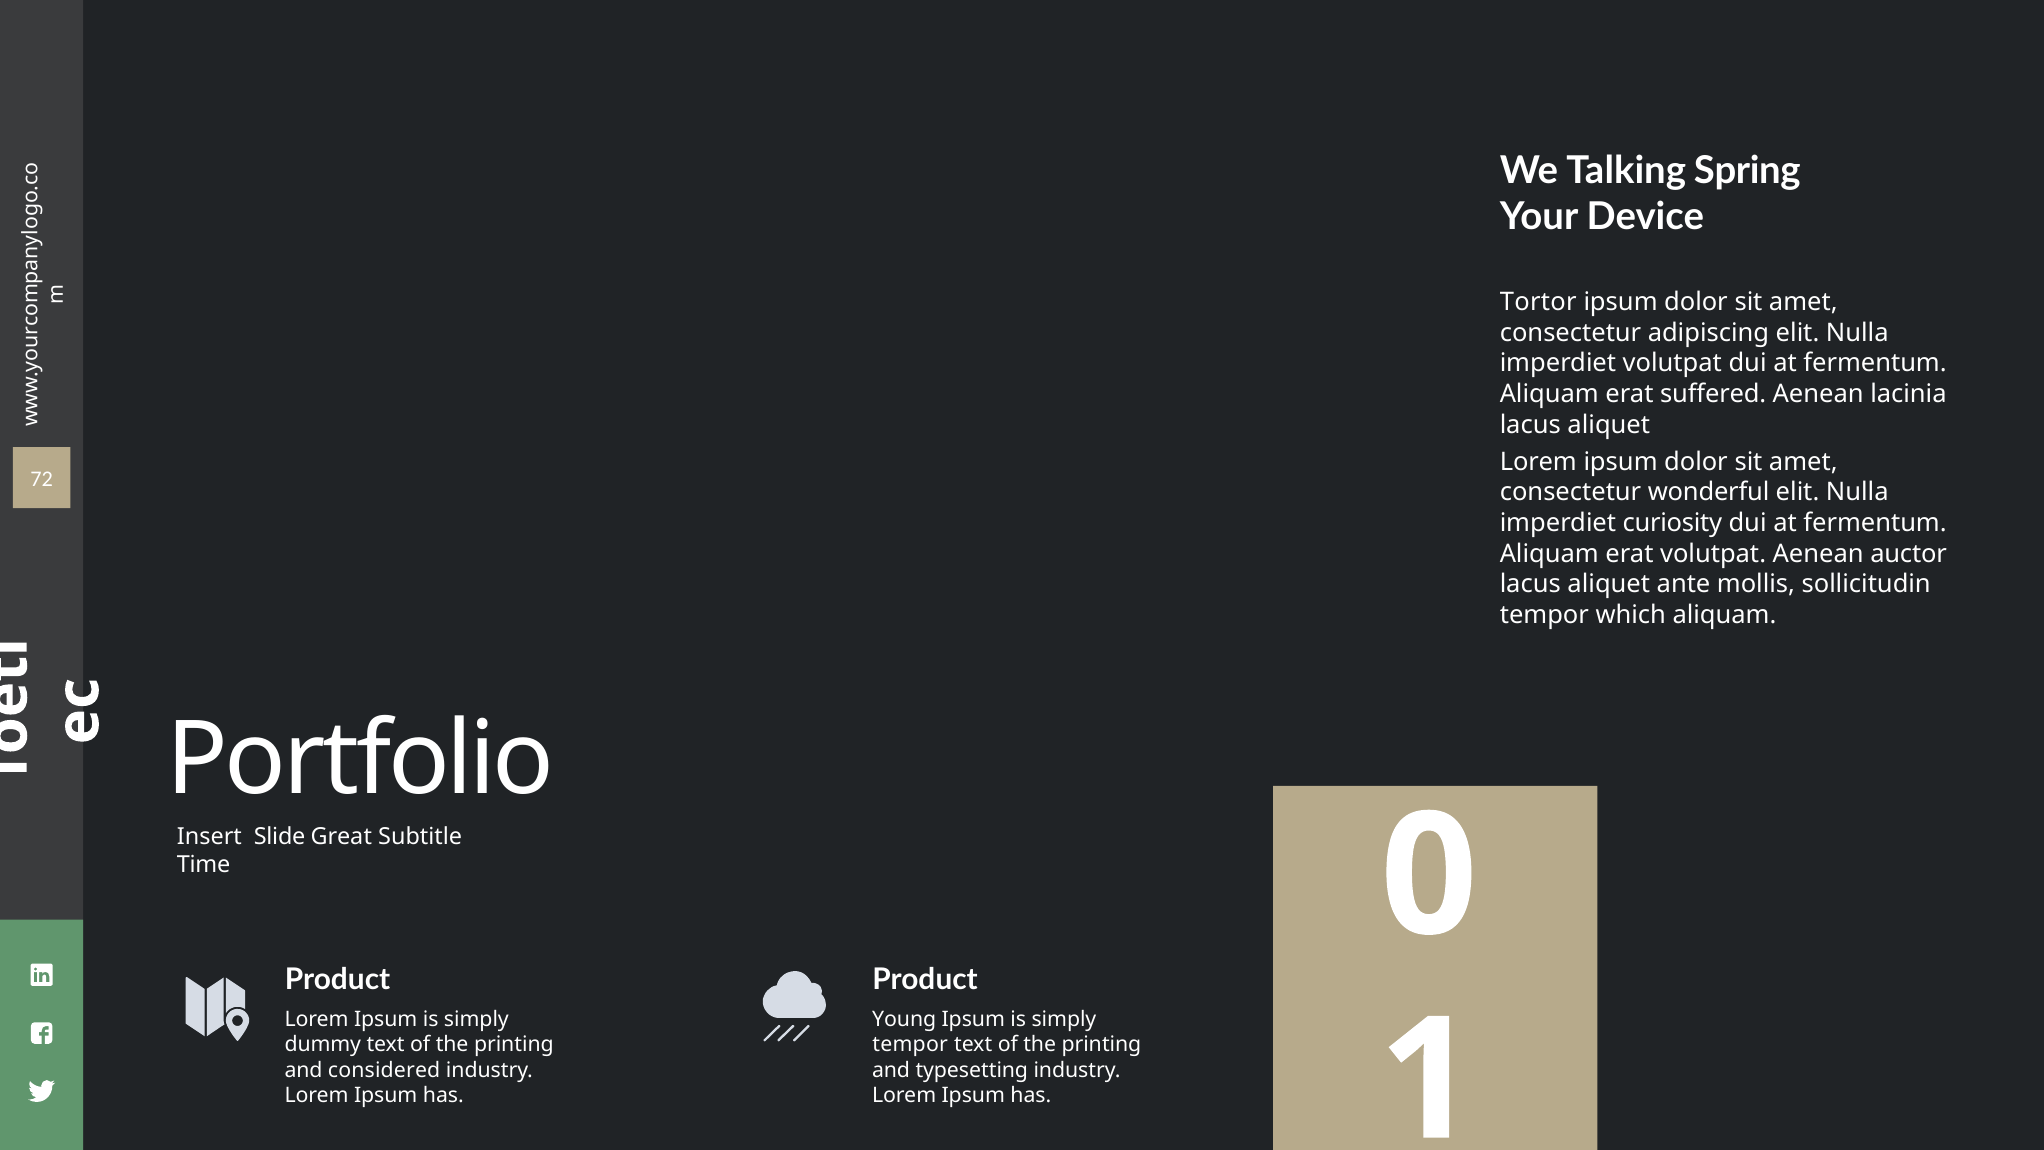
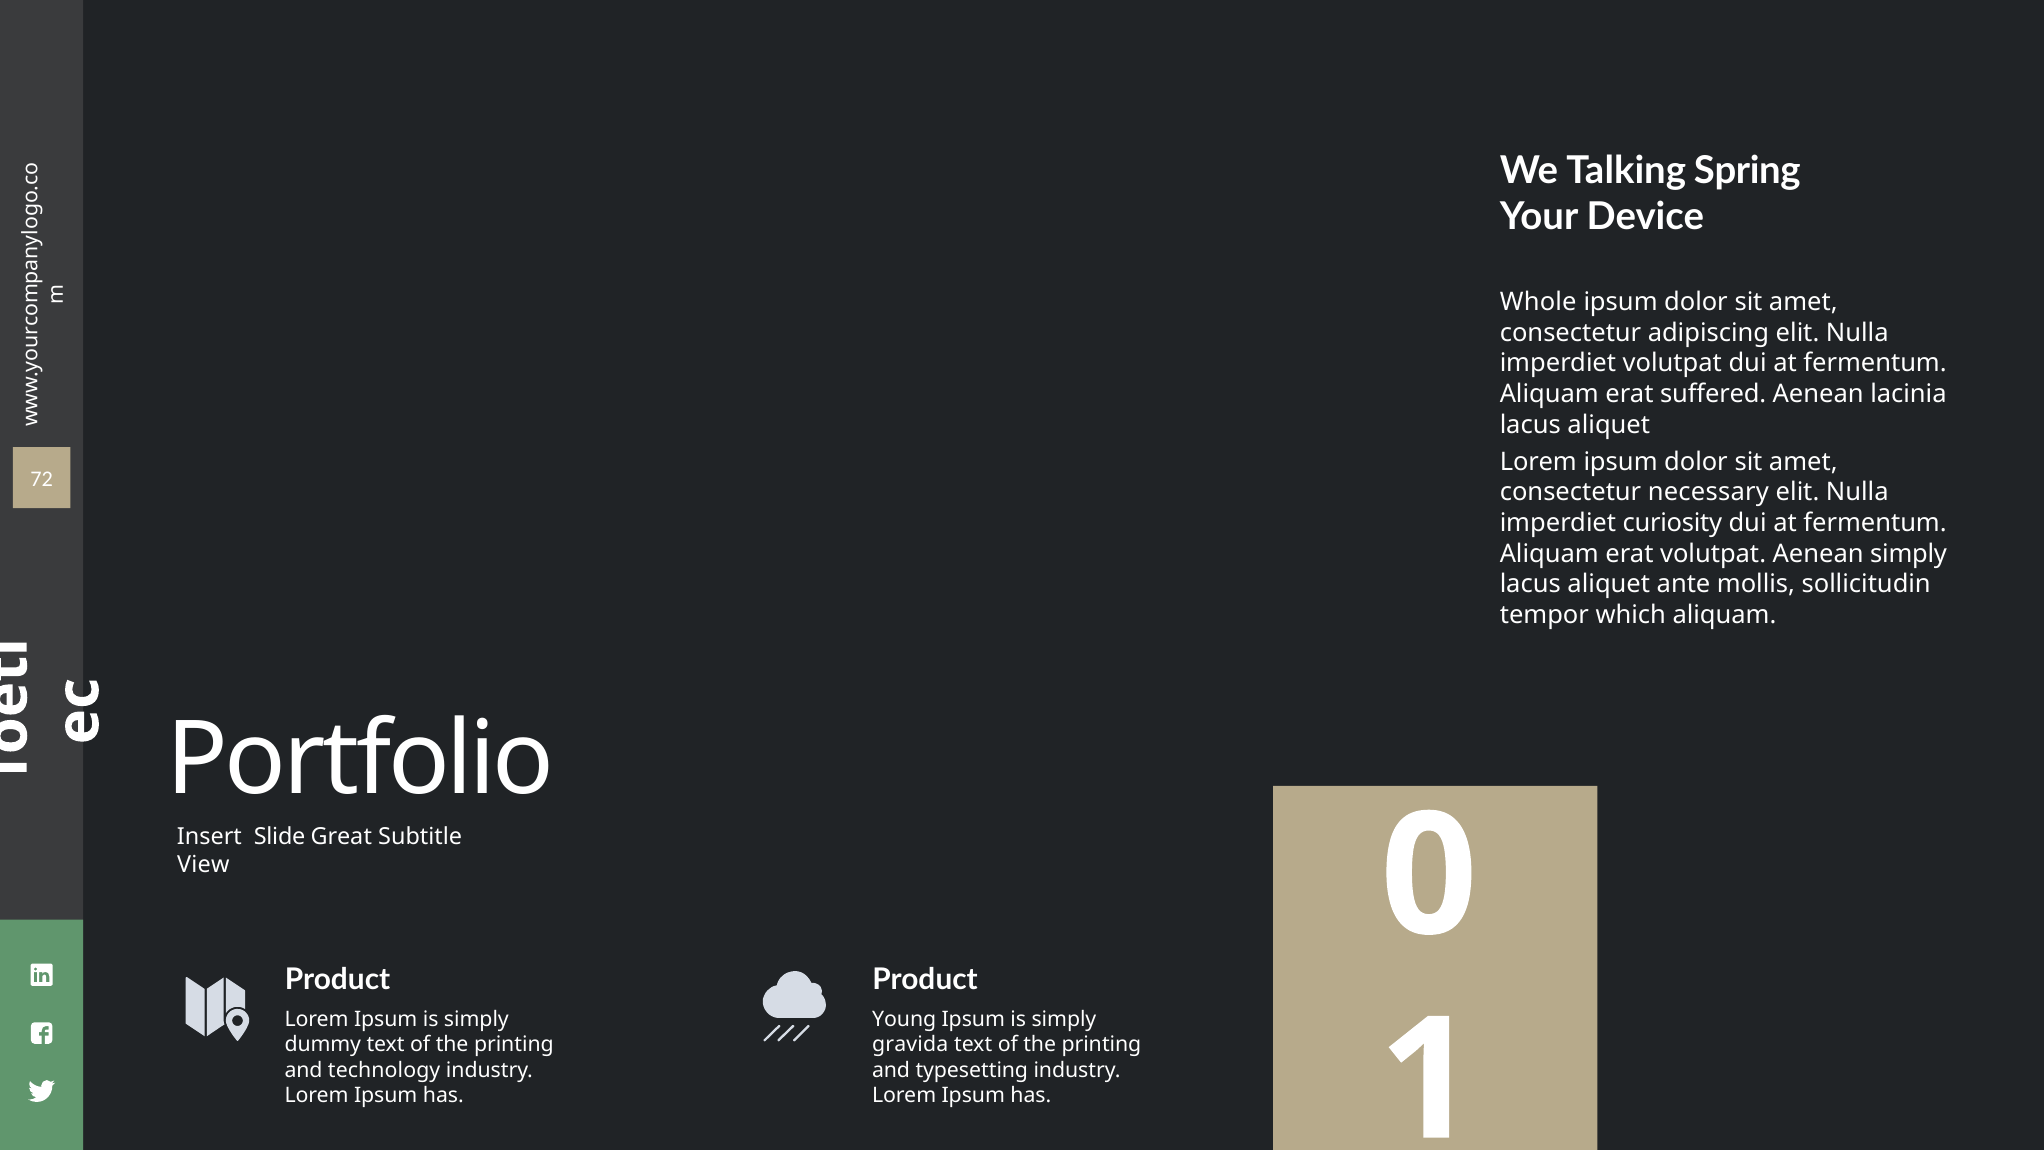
Tortor: Tortor -> Whole (1538, 302)
wonderful: wonderful -> necessary (1708, 492)
Aenean auctor: auctor -> simply (1909, 554)
Time: Time -> View (203, 865)
tempor: tempor -> gravida (910, 1045)
considered: considered -> technology (384, 1070)
